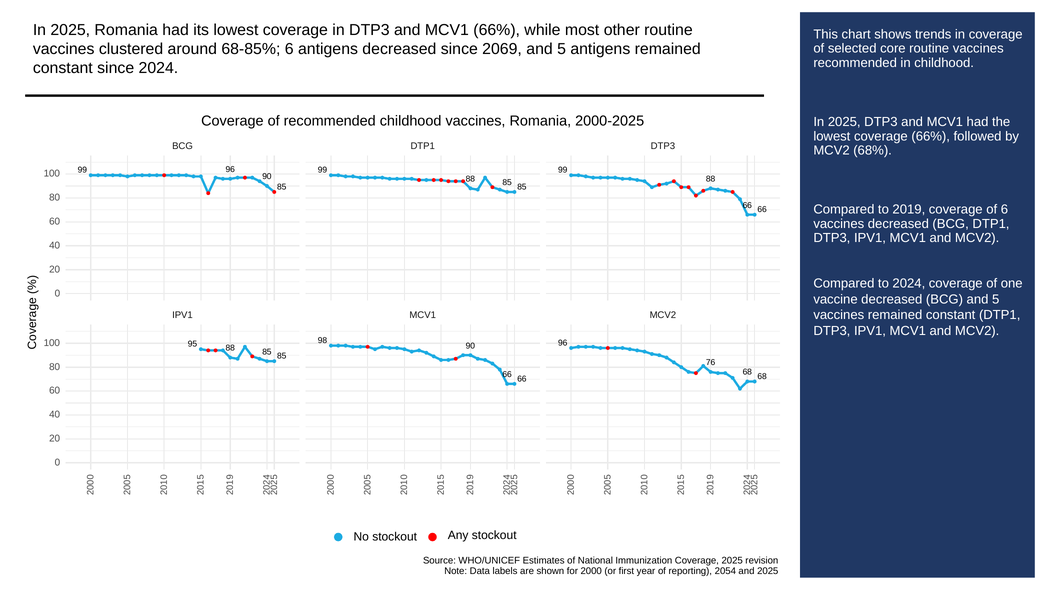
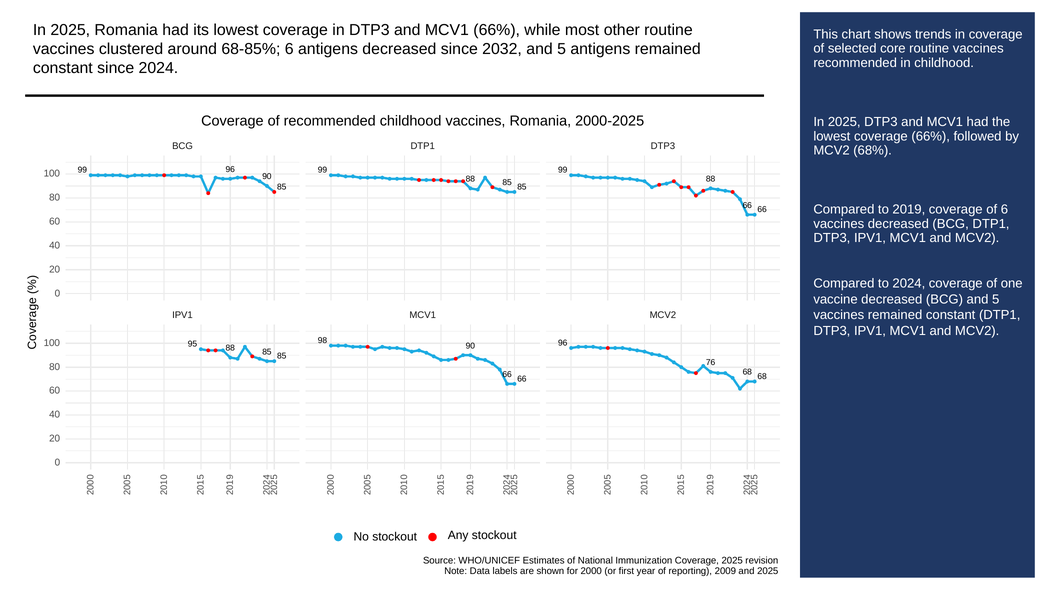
2069: 2069 -> 2032 (502, 49)
2054: 2054 -> 2009 (725, 570)
